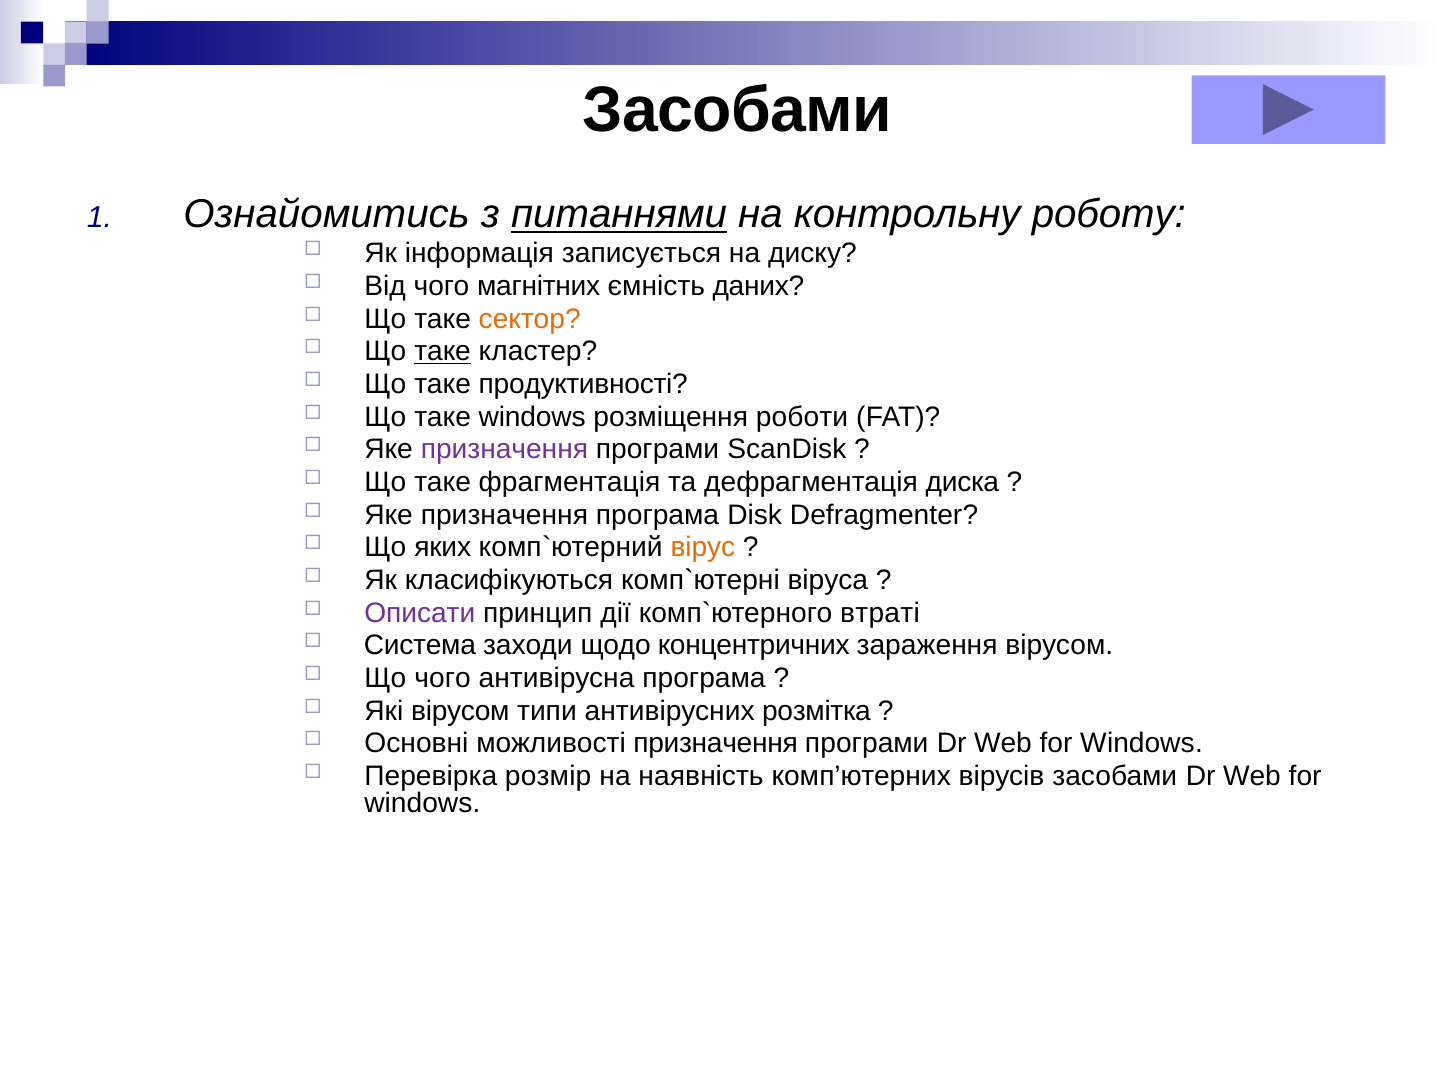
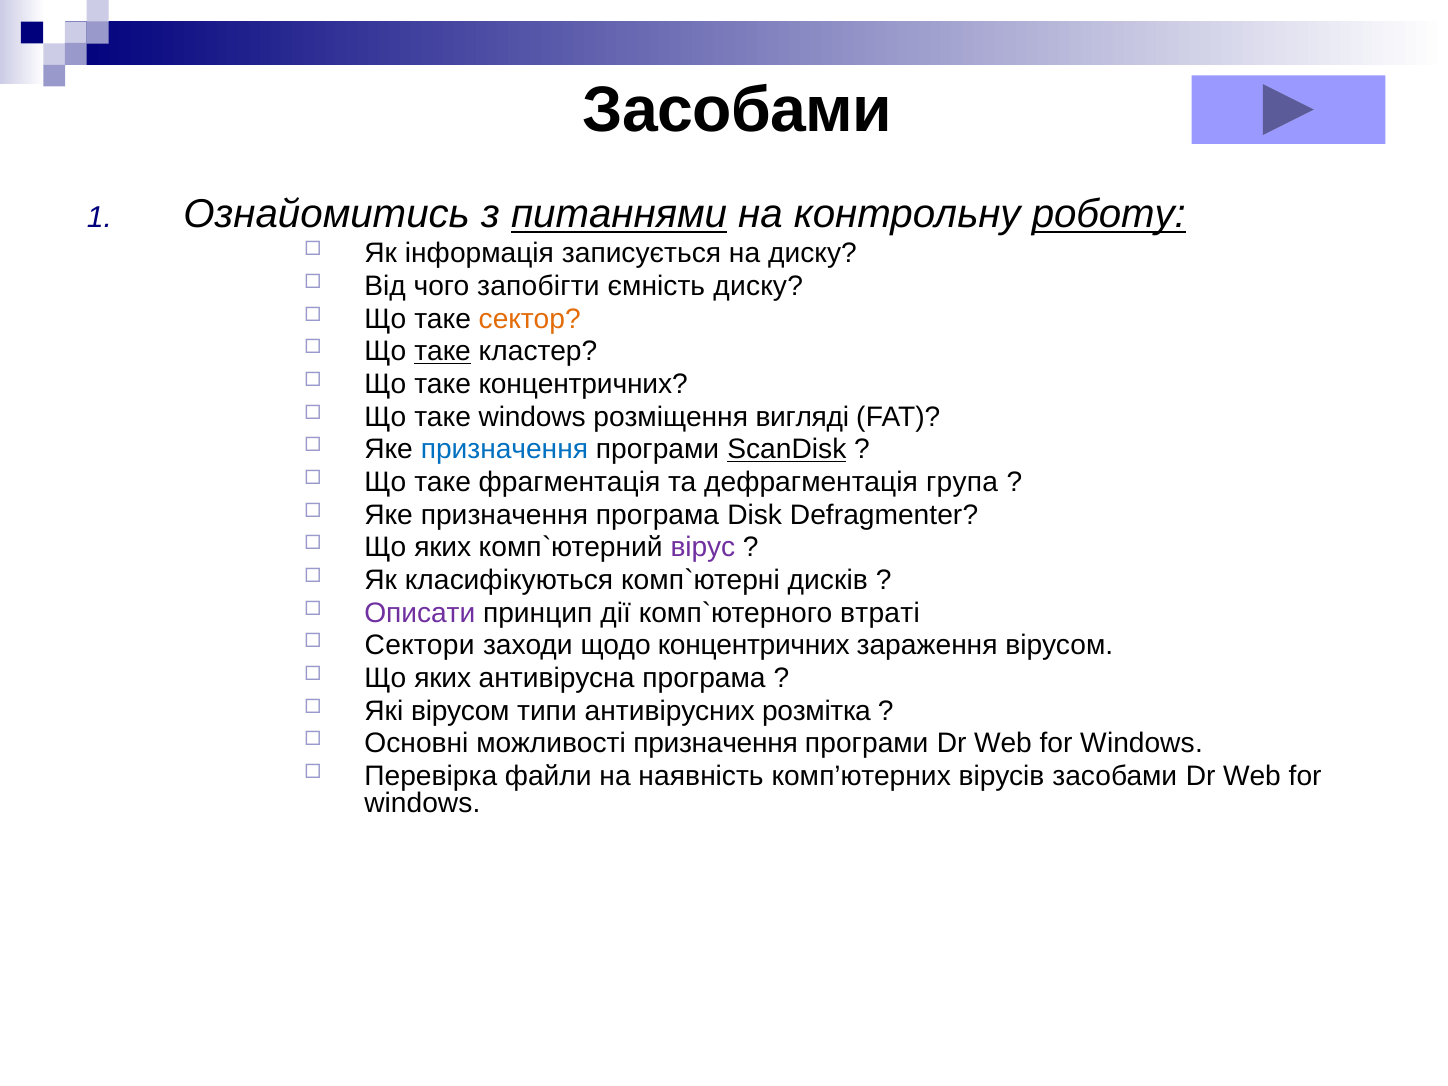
роботу underline: none -> present (1109, 214)
магнітних: магнітних -> запобігти (538, 286)
ємність даних: даних -> диску (758, 286)
таке продуктивності: продуктивності -> концентричних (583, 384)
роботи: роботи -> вигляді (802, 417)
призначення colour: purple -> blue (504, 449)
ScanDisk underline: none -> present (787, 449)
диска: диска -> група (962, 482)
вірус colour: orange -> purple (703, 547)
віруса: віруса -> дисків (828, 580)
Система: Система -> Сектори (420, 645)
чого: чого -> яких (443, 678)
розмір: розмір -> файли (548, 776)
